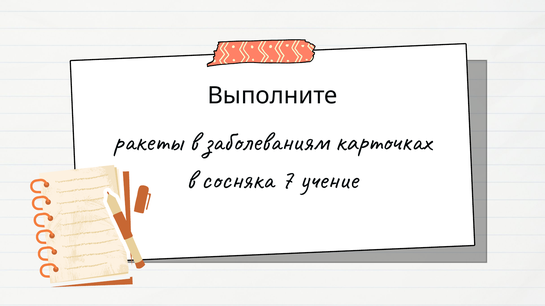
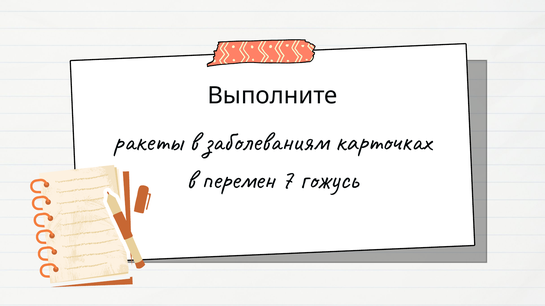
сосняка: сосняка -> перемен (238, 180)
учение: учение -> гожусь (329, 180)
